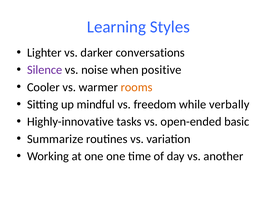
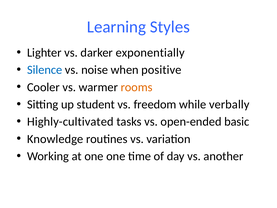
conversations: conversations -> exponentially (150, 53)
Silence colour: purple -> blue (45, 70)
mindful: mindful -> student (96, 104)
Highly-innovative: Highly-innovative -> Highly-cultivated (70, 122)
Summarize: Summarize -> Knowledge (55, 139)
